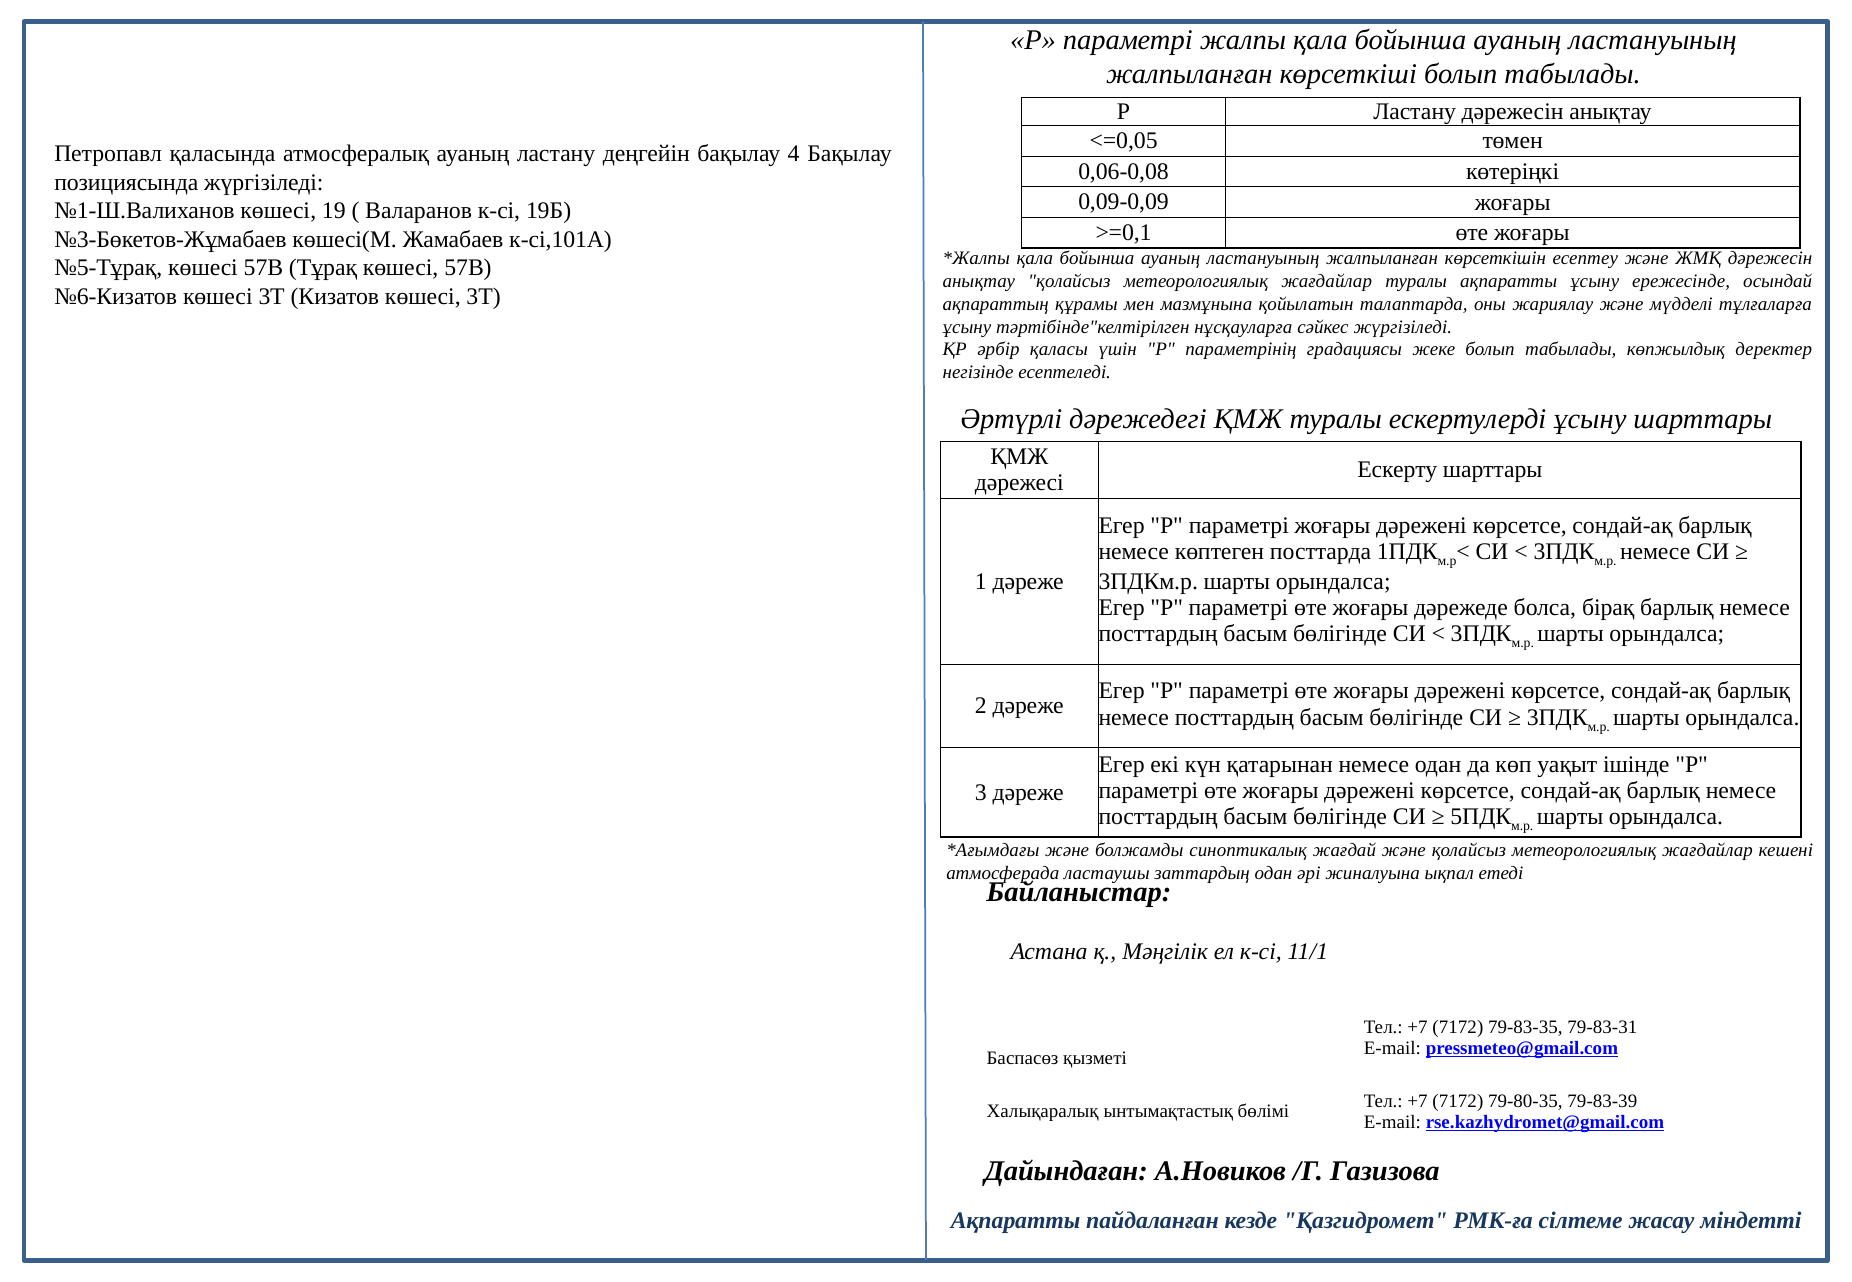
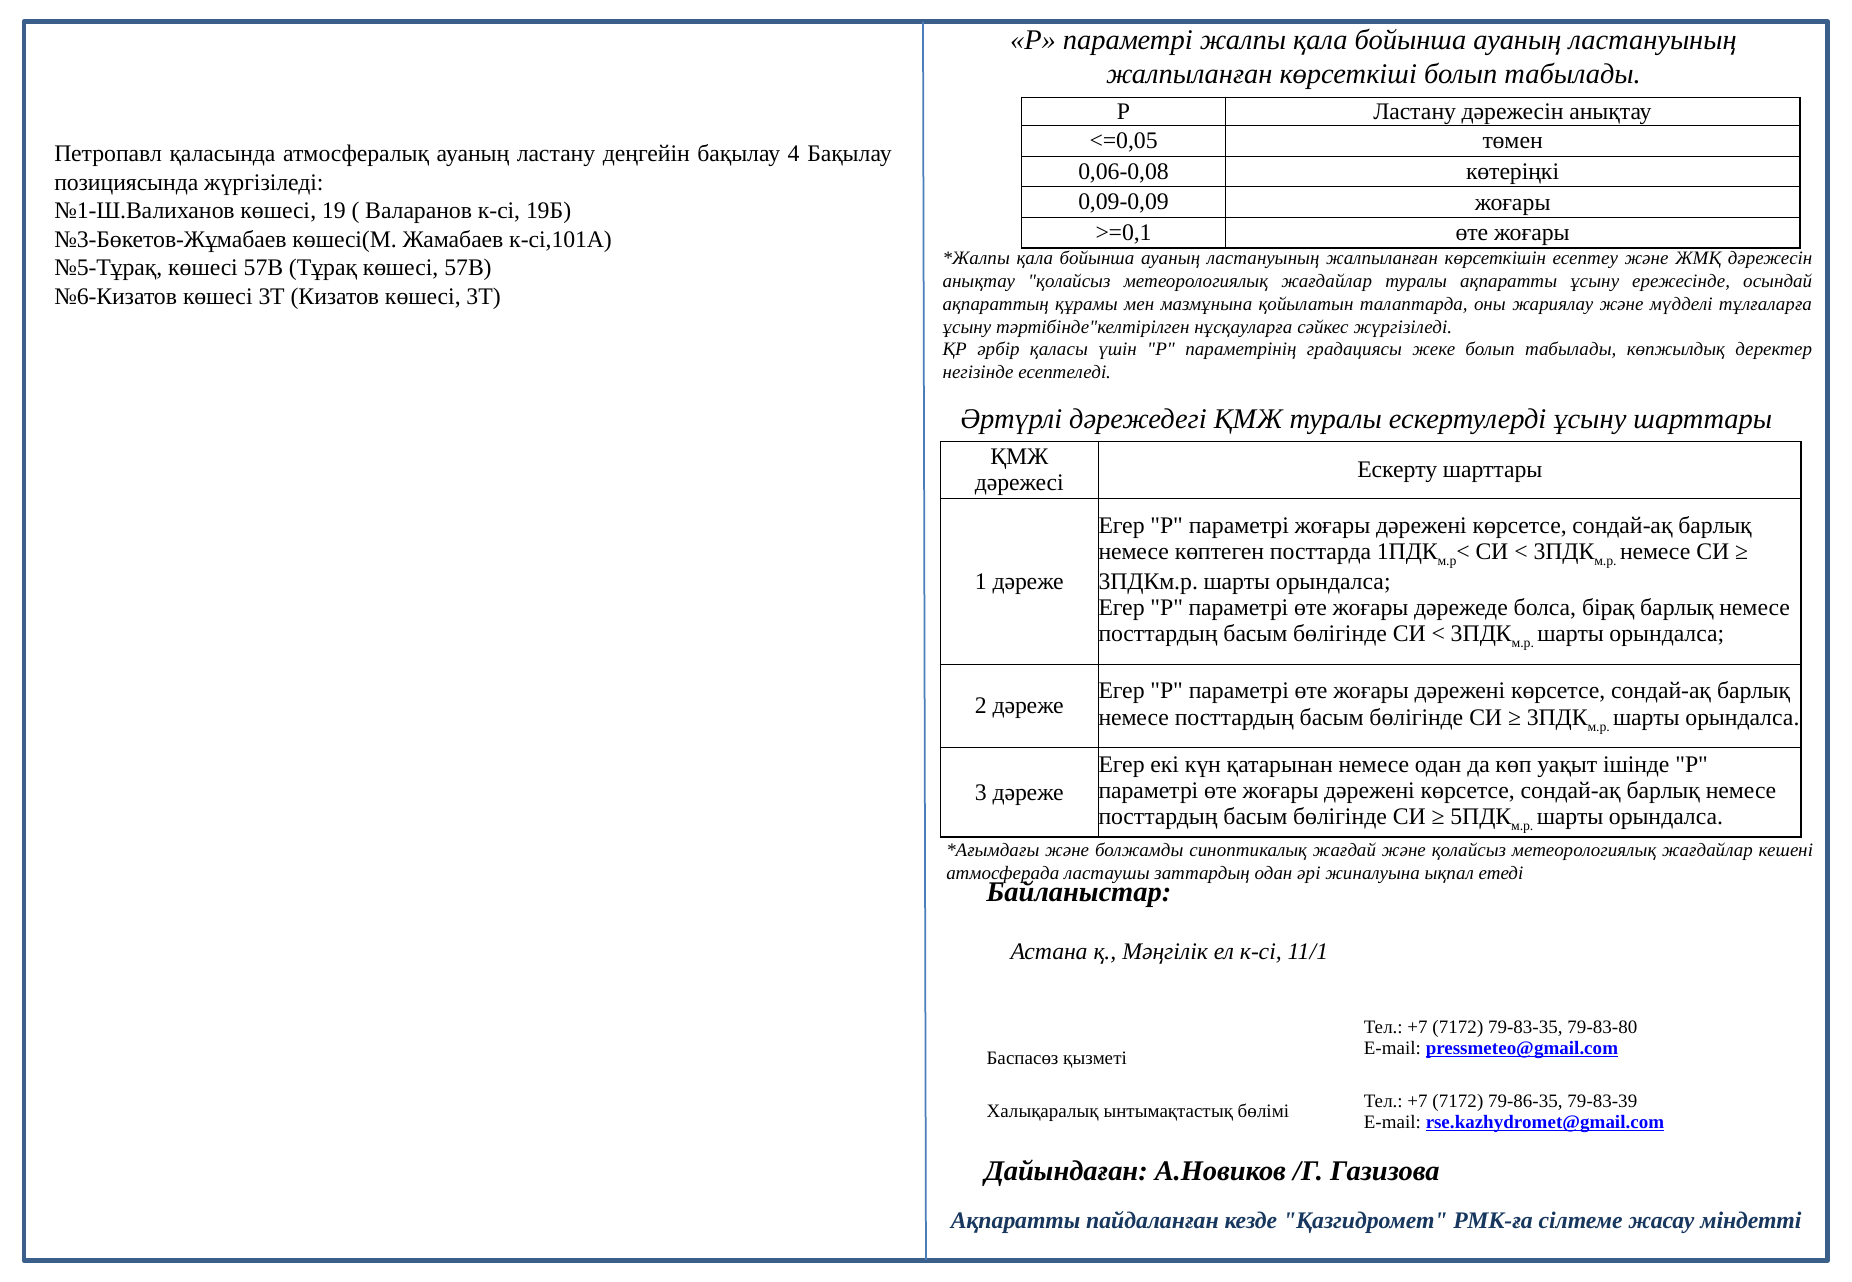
79-83-31: 79-83-31 -> 79-83-80 (1602, 1027)
79-80-35: 79-80-35 -> 79-86-35 (1525, 1101)
